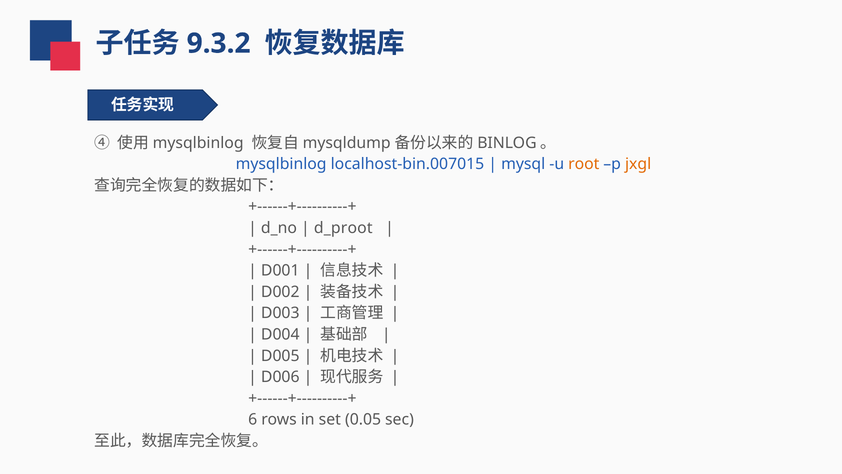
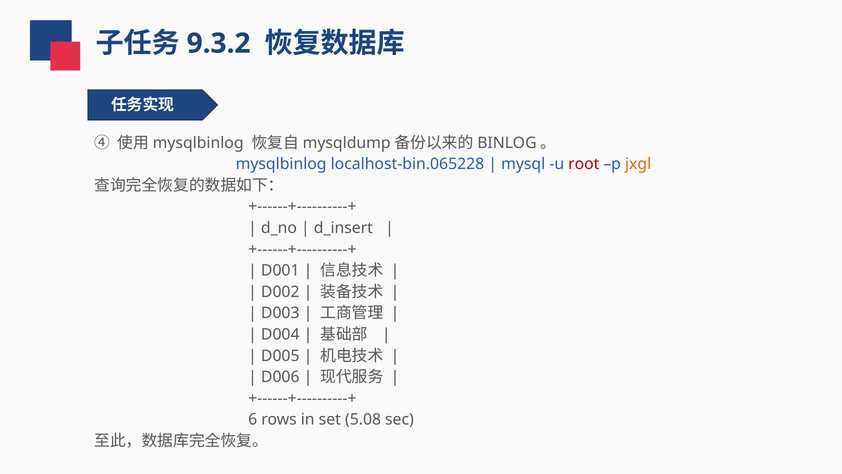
localhost-bin.007015: localhost-bin.007015 -> localhost-bin.065228 (407, 164)
root colour: orange -> red (584, 164)
d_proot: d_proot -> d_insert (343, 228)
0.05: 0.05 -> 5.08 (363, 419)
